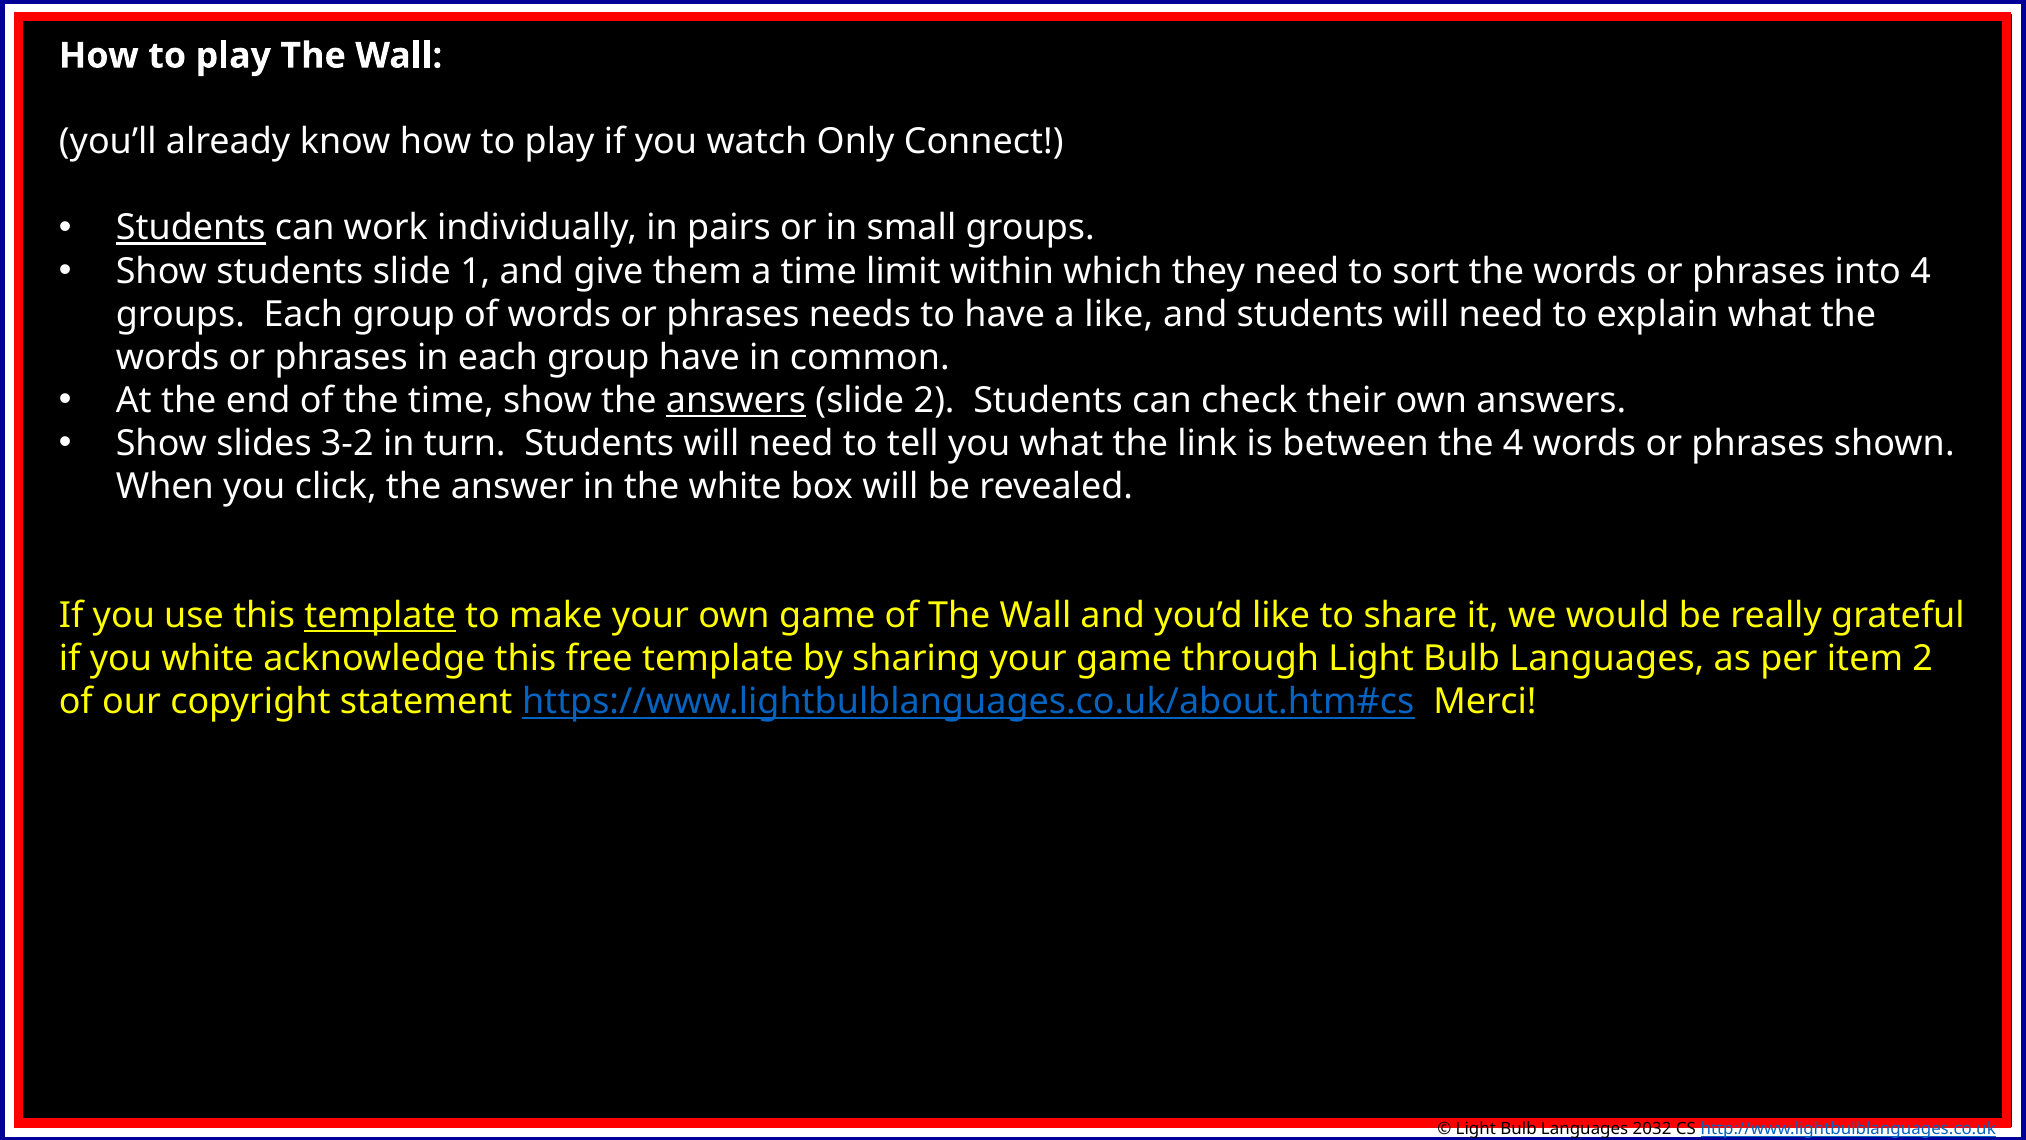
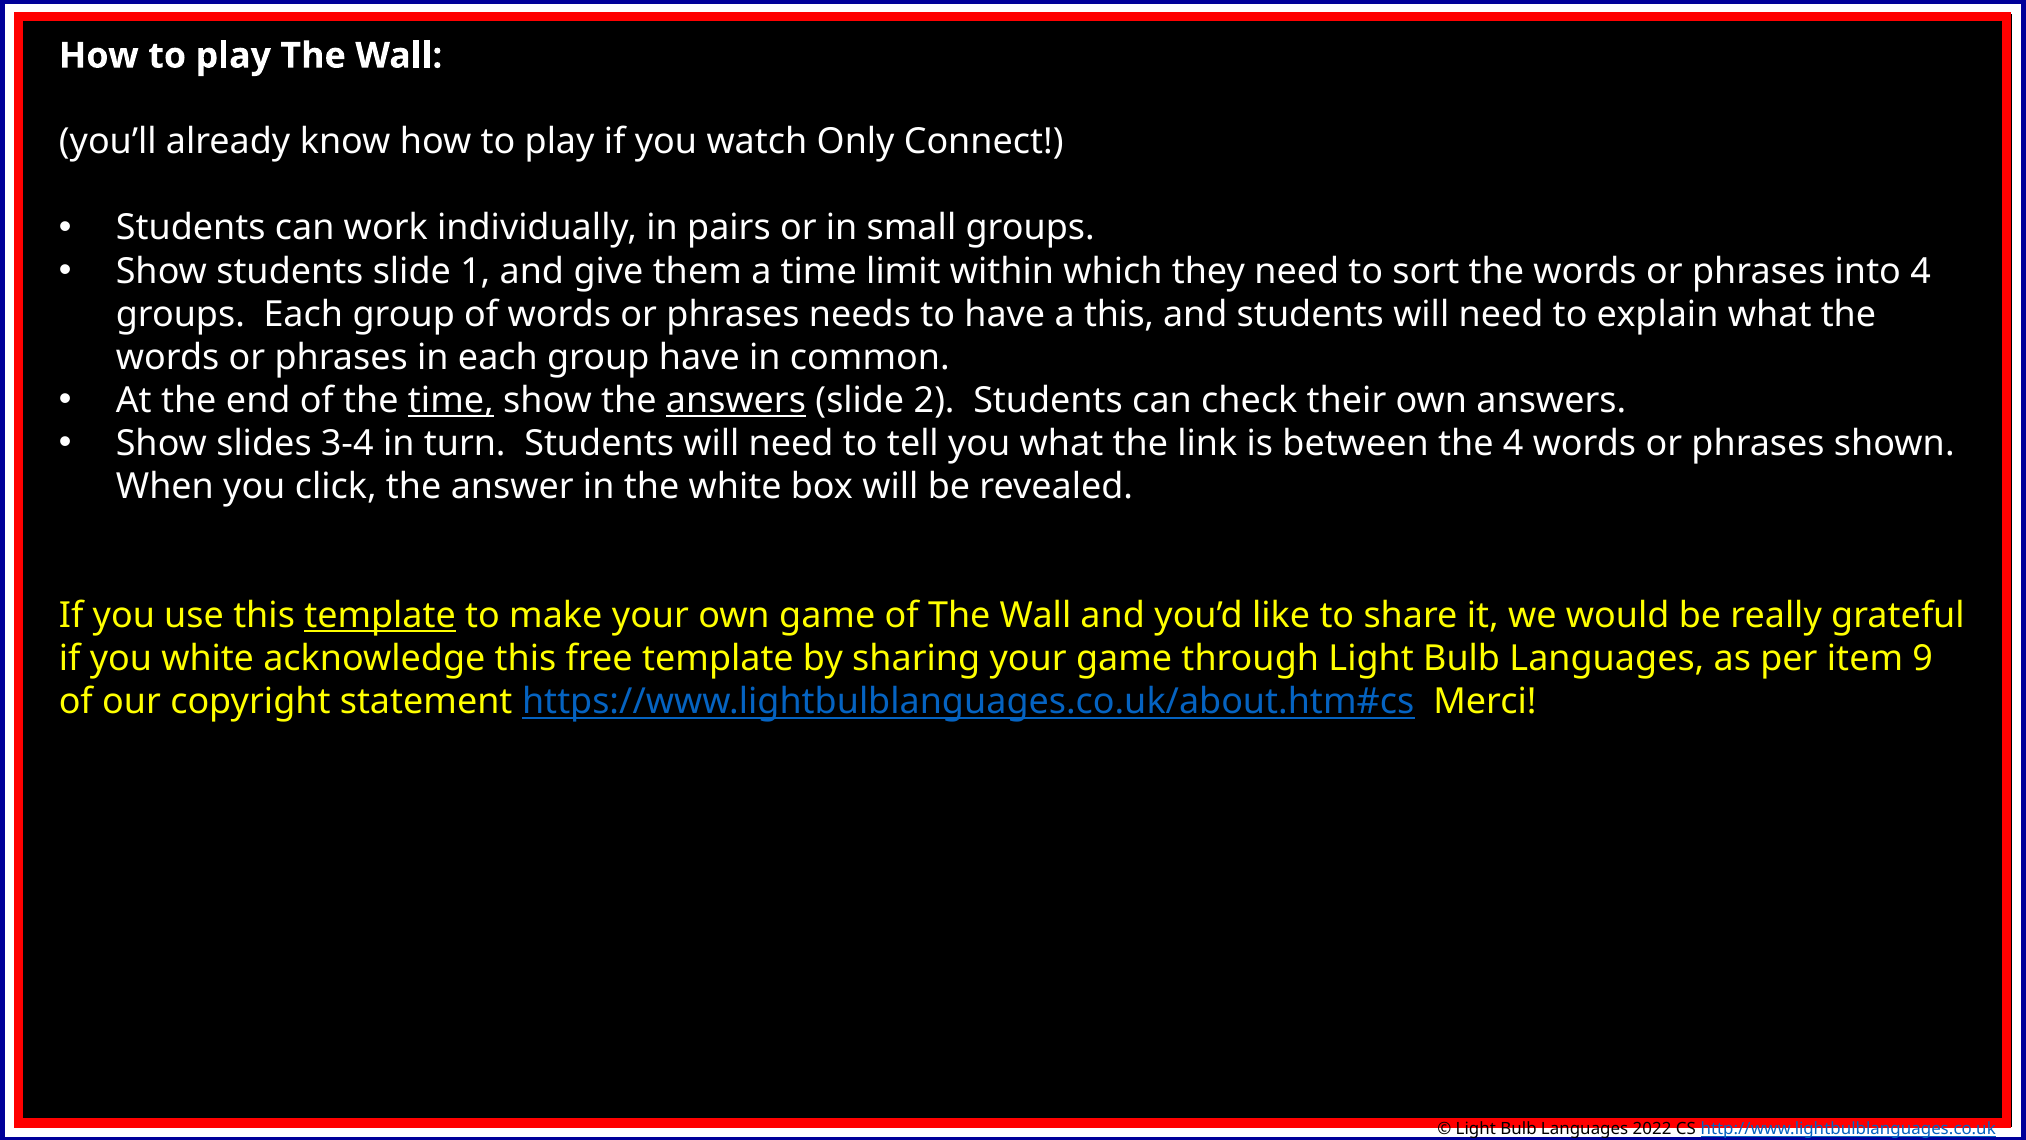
Students underline: present -> none (191, 228)
a like: like -> this (1119, 314)
time underline: none -> present (451, 400)
3-2: 3-2 -> 3-4 (347, 443)
item 2: 2 -> 9 (1923, 659)
2032: 2032 -> 2022 (1652, 1128)
